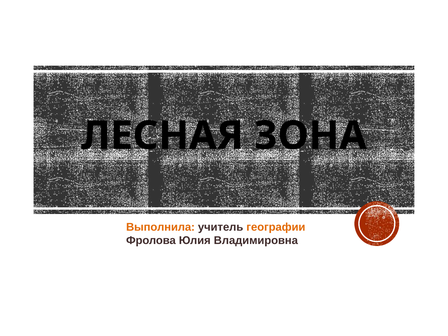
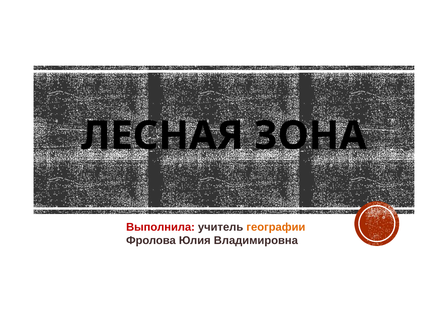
Выполнила colour: orange -> red (160, 227)
